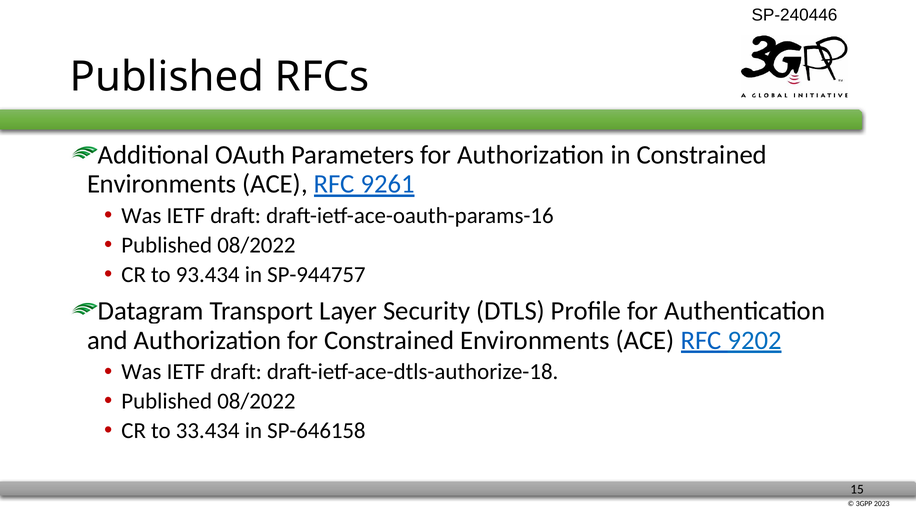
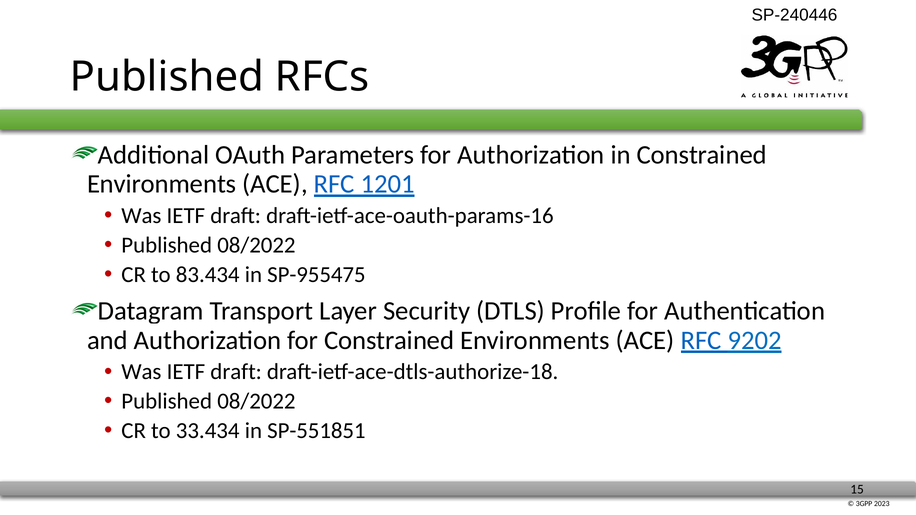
9261: 9261 -> 1201 (388, 184)
93.434: 93.434 -> 83.434 (208, 275)
SP-944757: SP-944757 -> SP-955475 (316, 275)
SP-646158: SP-646158 -> SP-551851 (316, 431)
